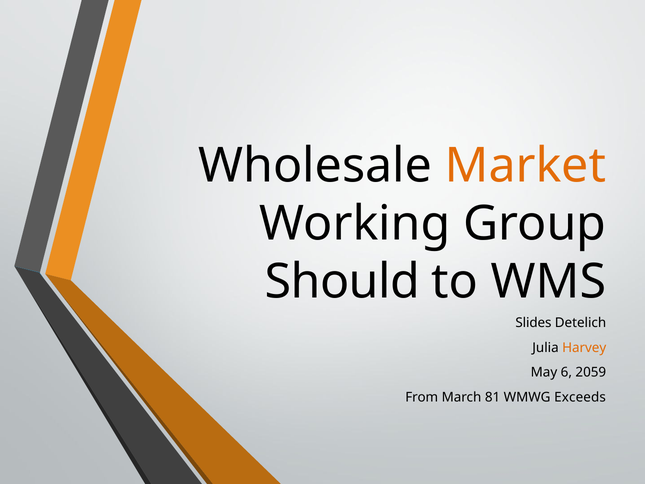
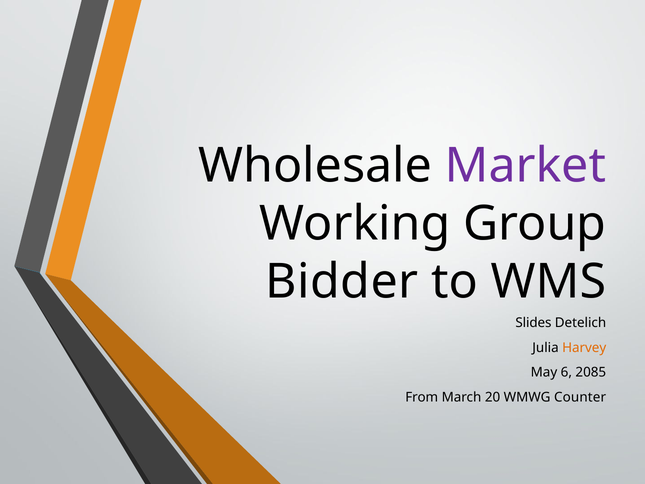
Market colour: orange -> purple (525, 166)
Should: Should -> Bidder (342, 282)
2059: 2059 -> 2085 (591, 372)
81: 81 -> 20 (493, 397)
Exceeds: Exceeds -> Counter (580, 397)
